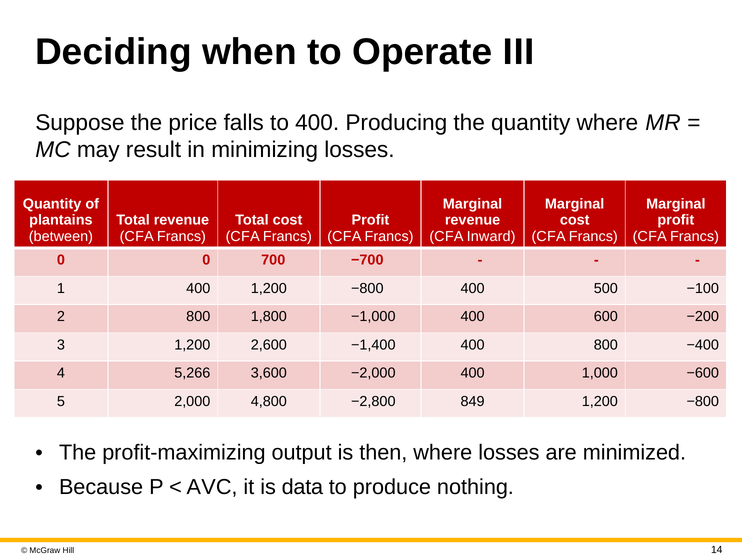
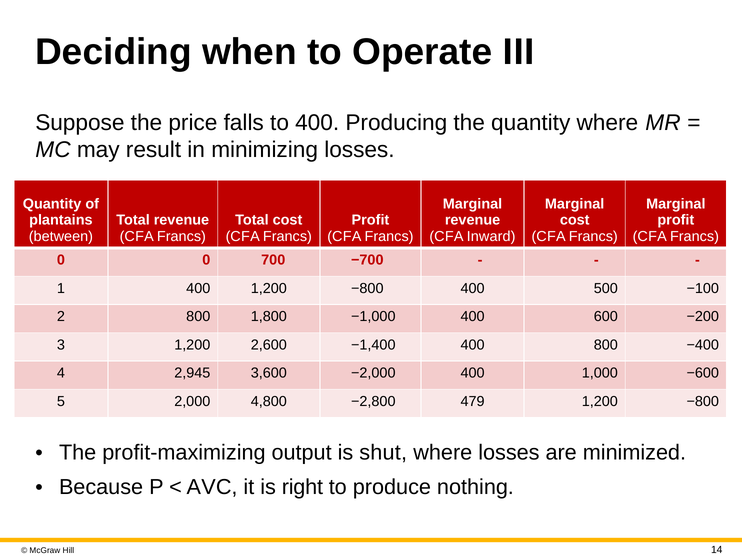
5,266: 5,266 -> 2,945 (192, 373)
849: 849 -> 479 (473, 401)
then: then -> shut (383, 452)
data: data -> right (302, 487)
